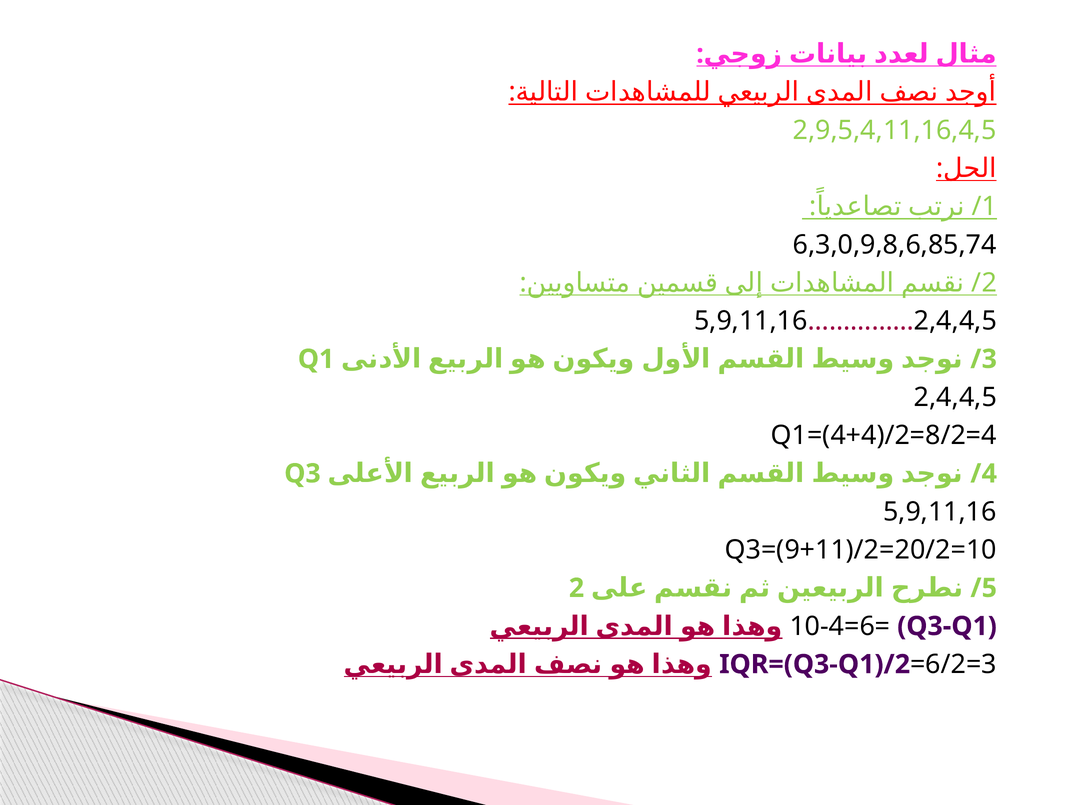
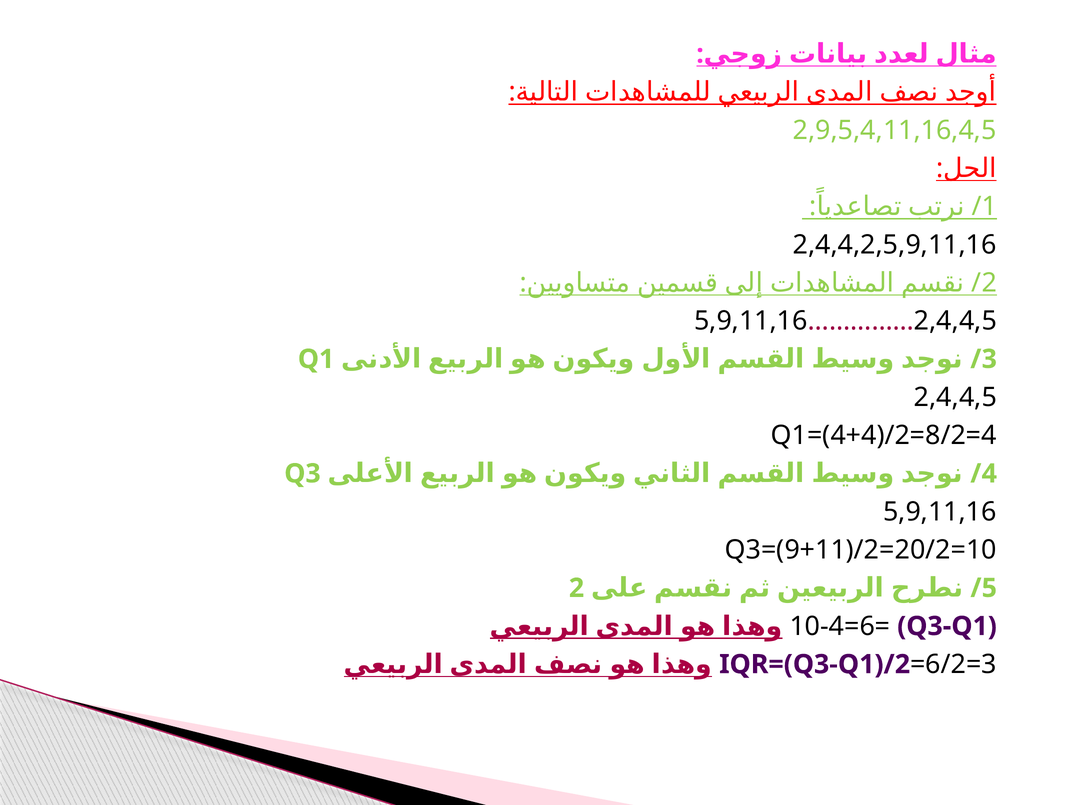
6,3,0,9,8,6,85,74: 6,3,0,9,8,6,85,74 -> 2,4,4,2,5,9,11,16 (895, 245)
